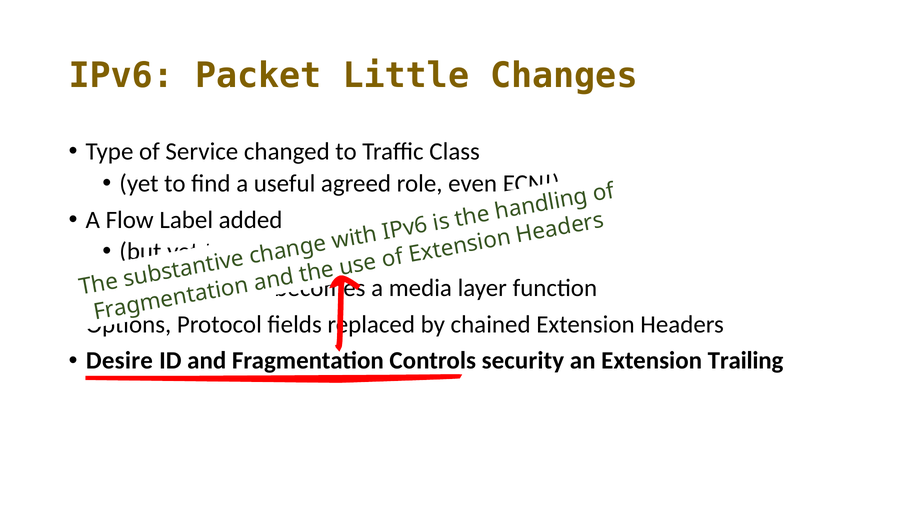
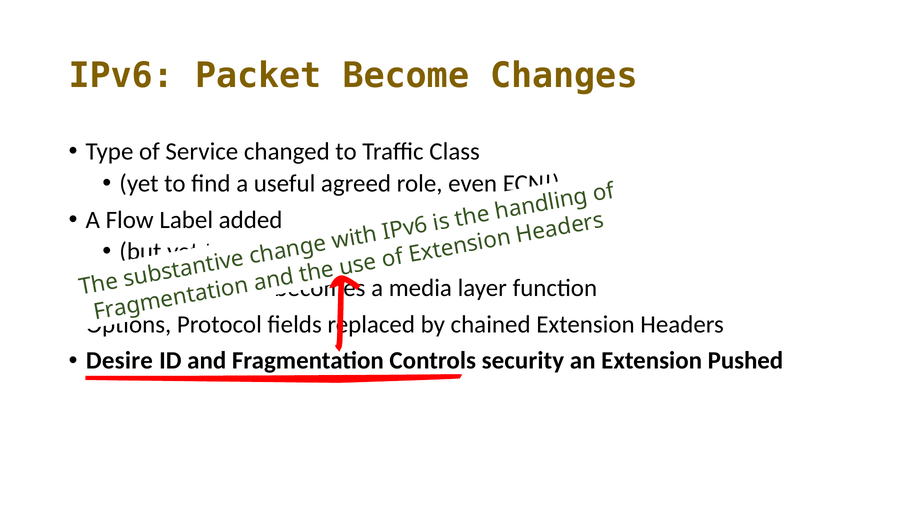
Little: Little -> Become (406, 76)
Trailing: Trailing -> Pushed (745, 361)
